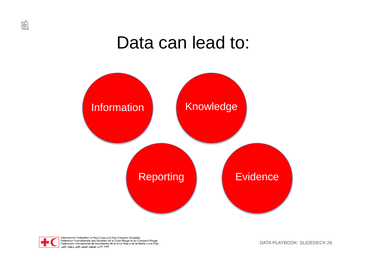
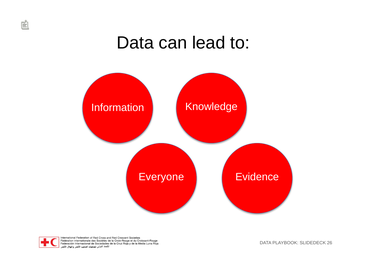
Reporting: Reporting -> Everyone (161, 177)
